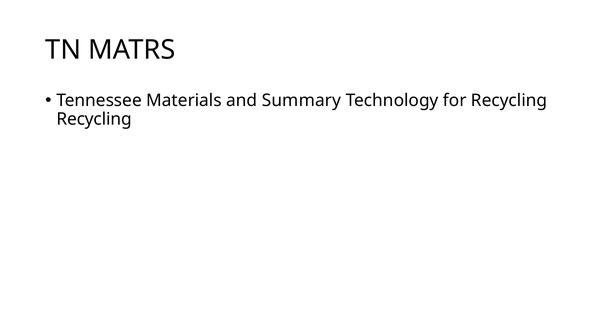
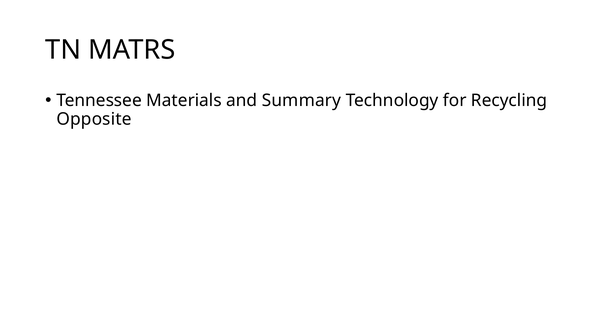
Recycling: Recycling -> Opposite (94, 119)
